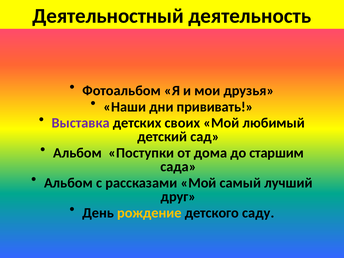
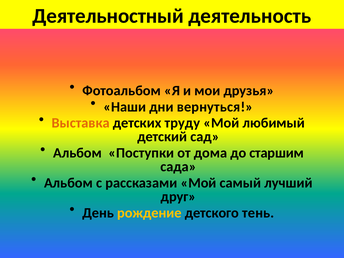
прививать: прививать -> вернуться (215, 107)
Выставка colour: purple -> orange (81, 123)
своих: своих -> труду (182, 123)
саду: саду -> тень (258, 213)
